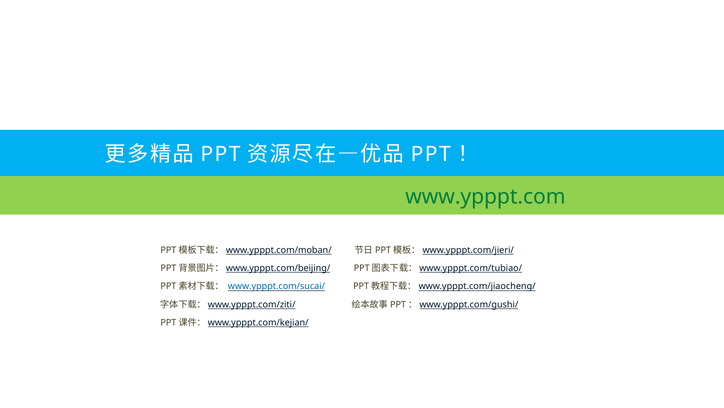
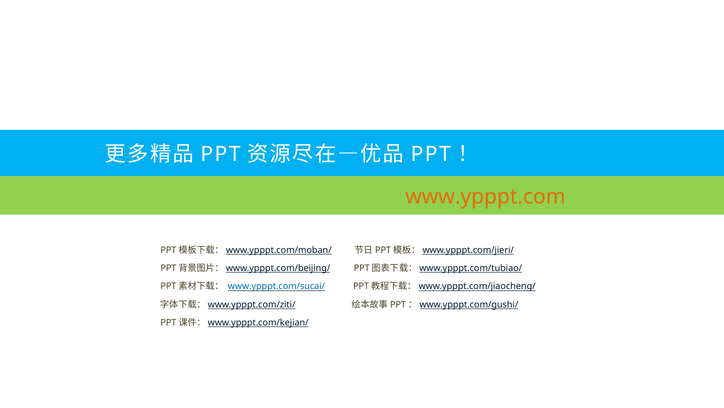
www.ypppt.com colour: green -> orange (485, 196)
